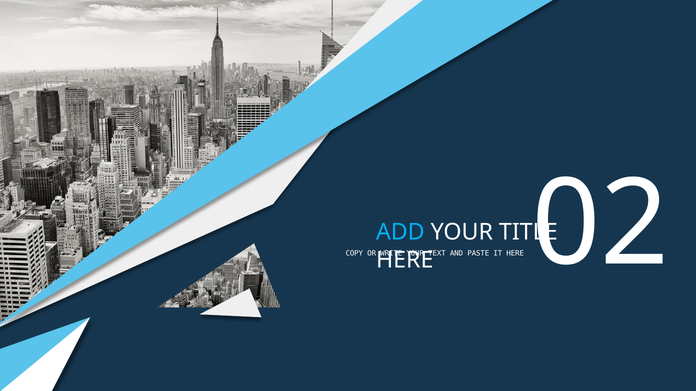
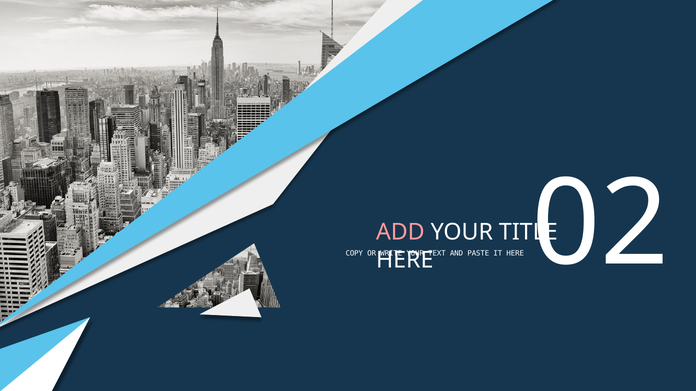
ADD colour: light blue -> pink (400, 233)
